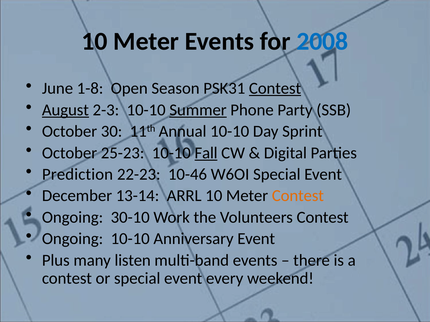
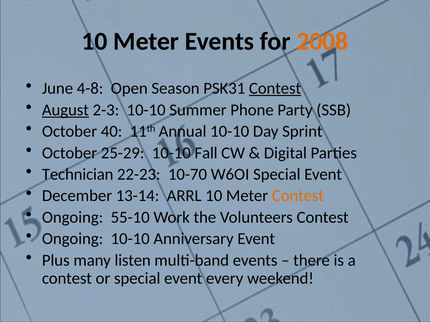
2008 colour: blue -> orange (322, 42)
1-8: 1-8 -> 4-8 (90, 89)
Summer underline: present -> none (198, 110)
30: 30 -> 40 (112, 132)
25-23: 25-23 -> 25-29 (123, 153)
Fall underline: present -> none (206, 153)
Prediction: Prediction -> Technician (78, 175)
10-46: 10-46 -> 10-70 (187, 175)
30-10: 30-10 -> 55-10 (130, 218)
